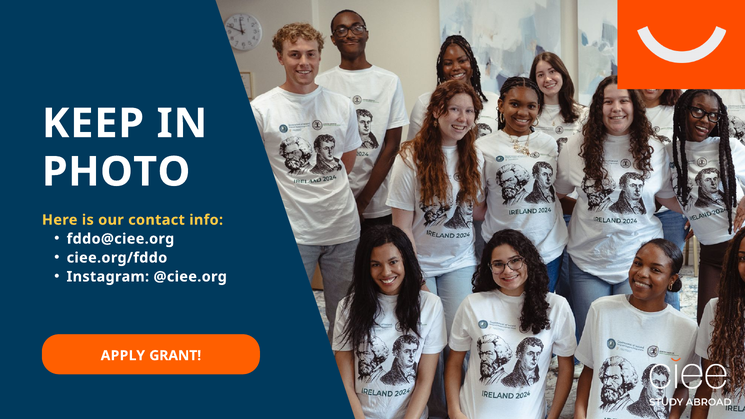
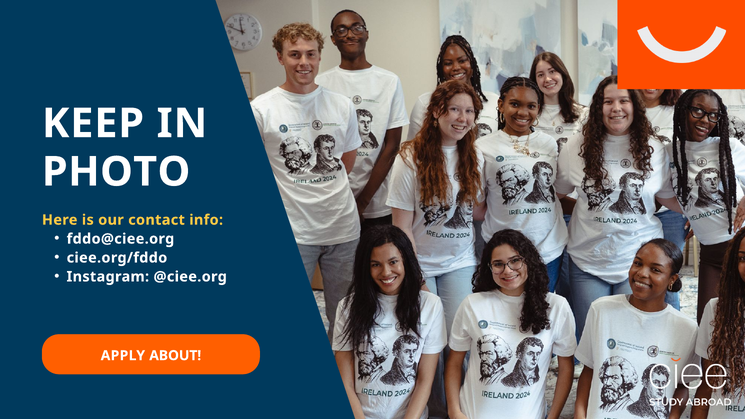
GRANT: GRANT -> ABOUT (175, 356)
